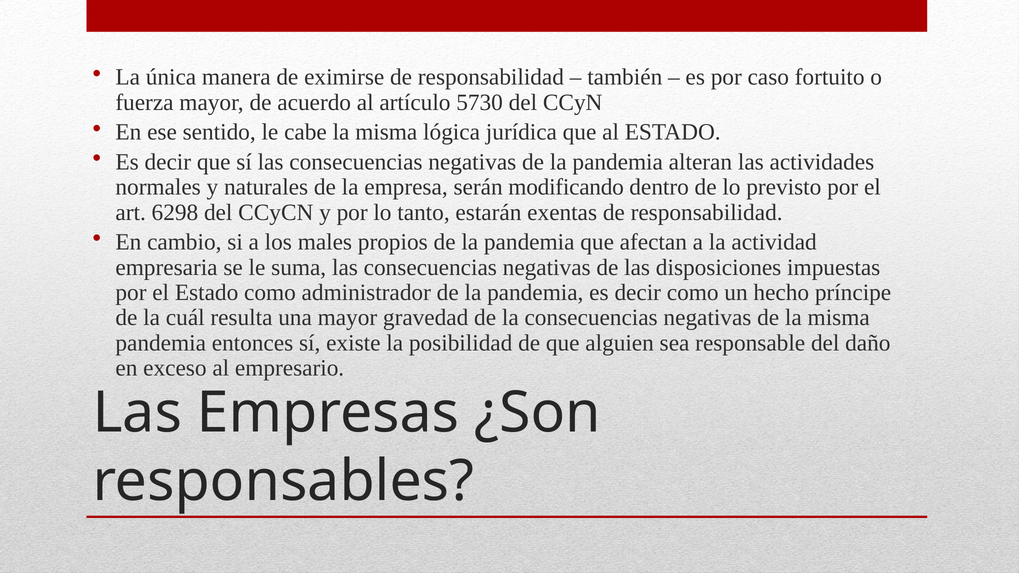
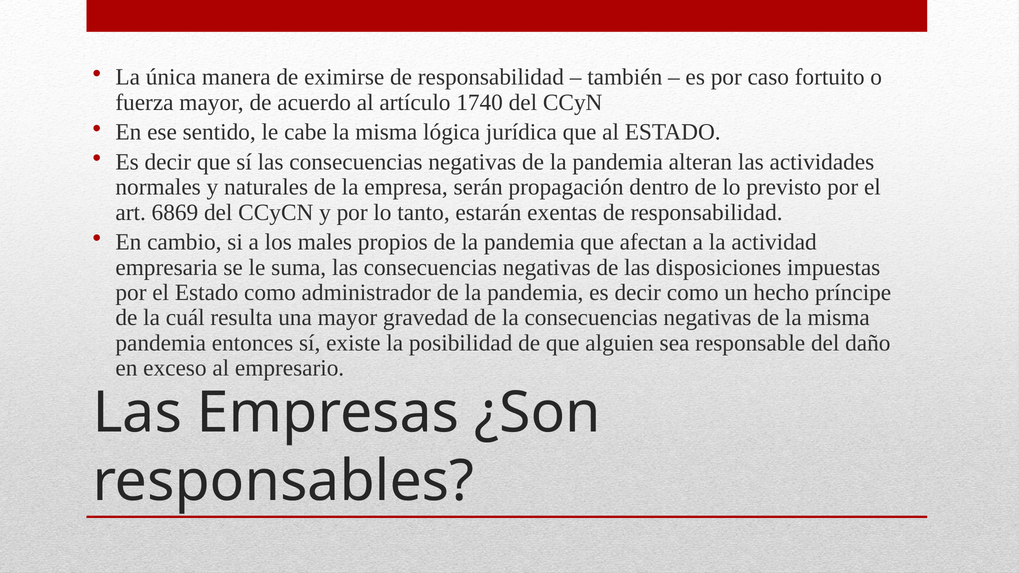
5730: 5730 -> 1740 (480, 102)
modificando: modificando -> propagación (566, 187)
6298: 6298 -> 6869 (175, 212)
